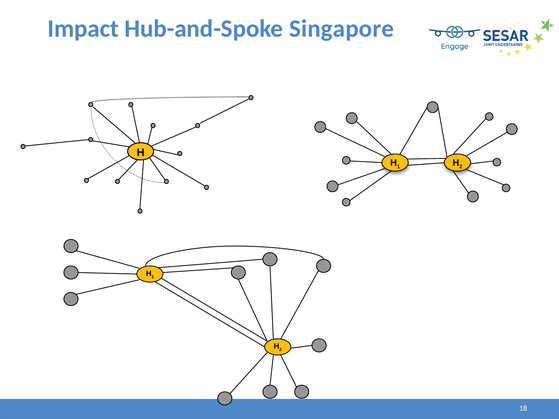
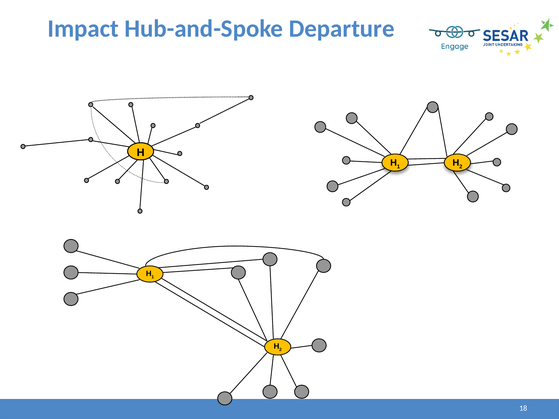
Singapore: Singapore -> Departure (342, 29)
